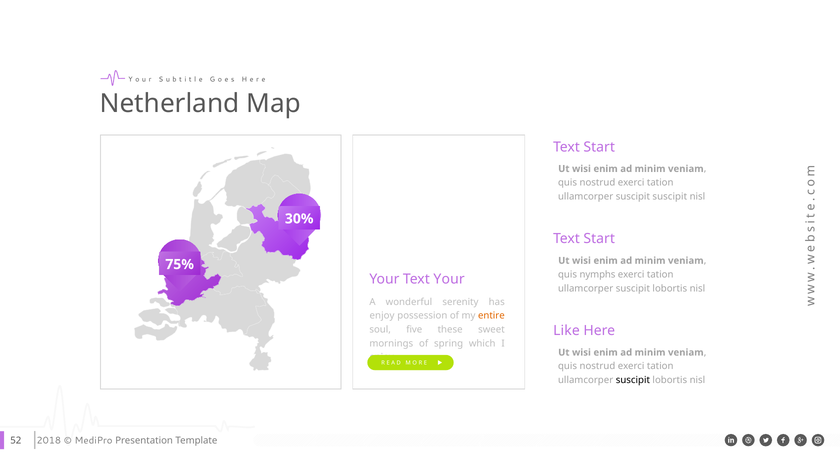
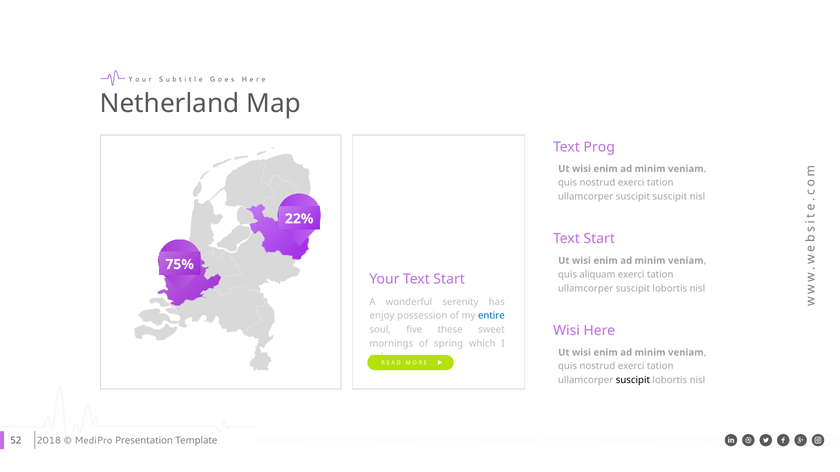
Start: Start -> Prog (599, 147)
30%: 30% -> 22% (299, 219)
nymphs: nymphs -> aliquam (598, 275)
Your Text Your: Your -> Start (449, 279)
entire colour: orange -> blue (491, 316)
Like: Like -> Wisi (567, 331)
